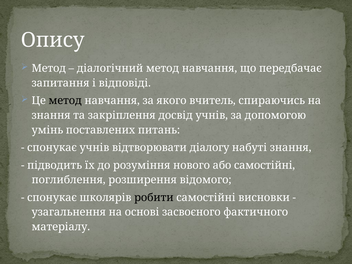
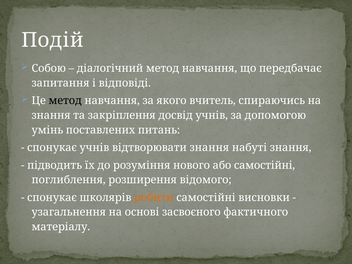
Опису: Опису -> Подій (52, 40)
Метод: Метод -> Собою (49, 68)
відтворювати діалогу: діалогу -> знання (209, 148)
робити colour: black -> orange (154, 198)
